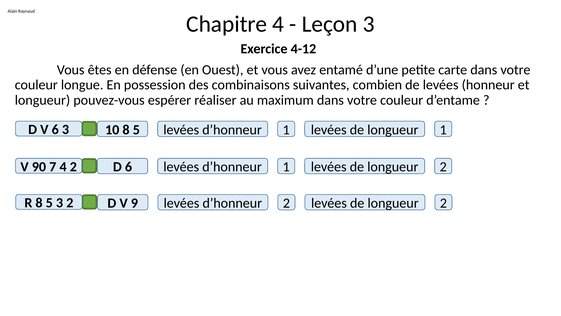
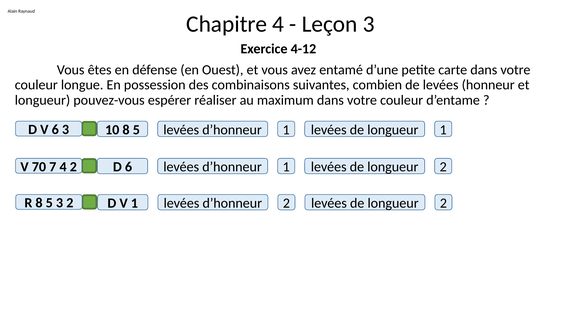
90: 90 -> 70 (39, 167)
V 9: 9 -> 1 (134, 203)
